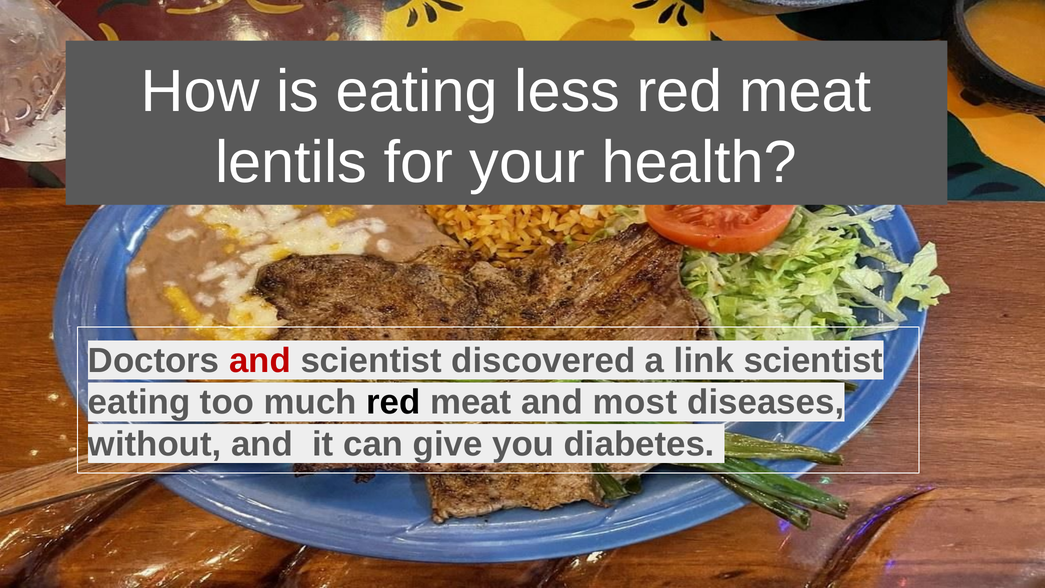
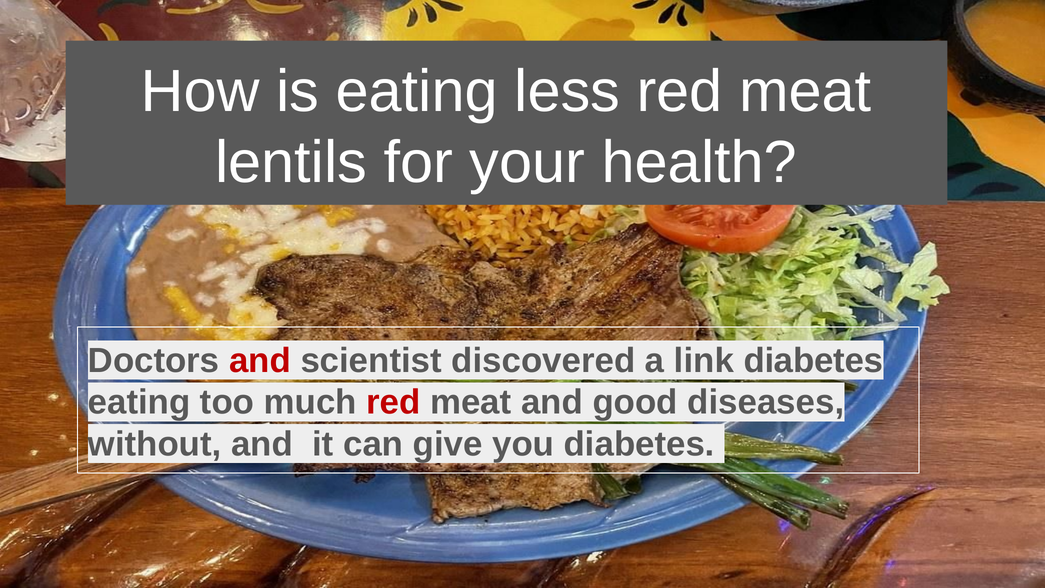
link scientist: scientist -> diabetes (813, 361)
red colour: black -> red (393, 402)
most: most -> good (635, 402)
